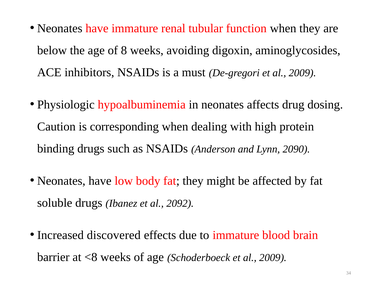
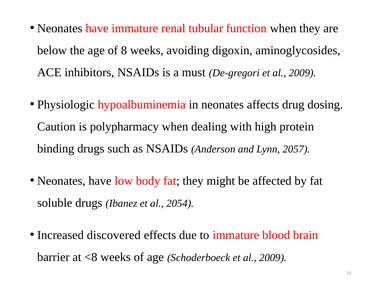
corresponding: corresponding -> polypharmacy (124, 126)
2090: 2090 -> 2057 (296, 149)
2092: 2092 -> 2054 (180, 203)
